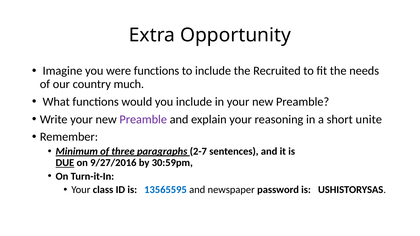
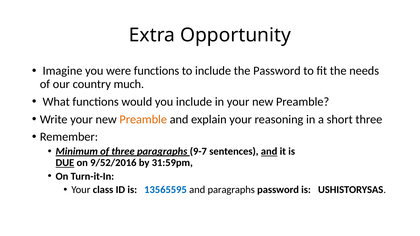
the Recruited: Recruited -> Password (277, 71)
Preamble colour: purple -> orange (143, 119)
short unite: unite -> three (369, 119)
2-7: 2-7 -> 9-7 (198, 152)
and underline: none -> present (269, 152)
9/27/2016: 9/27/2016 -> 9/52/2016 (113, 163)
30:59pm: 30:59pm -> 31:59pm (172, 163)
and newspaper: newspaper -> paragraphs (231, 190)
